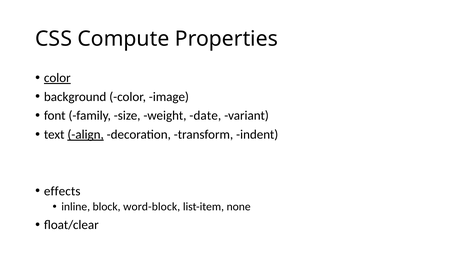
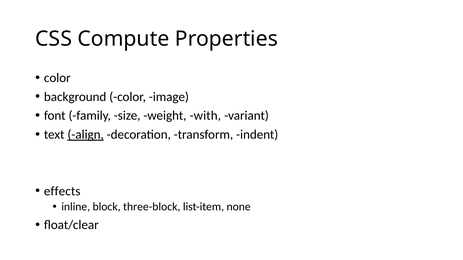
color underline: present -> none (57, 78)
date: date -> with (205, 116)
word-block: word-block -> three-block (152, 207)
